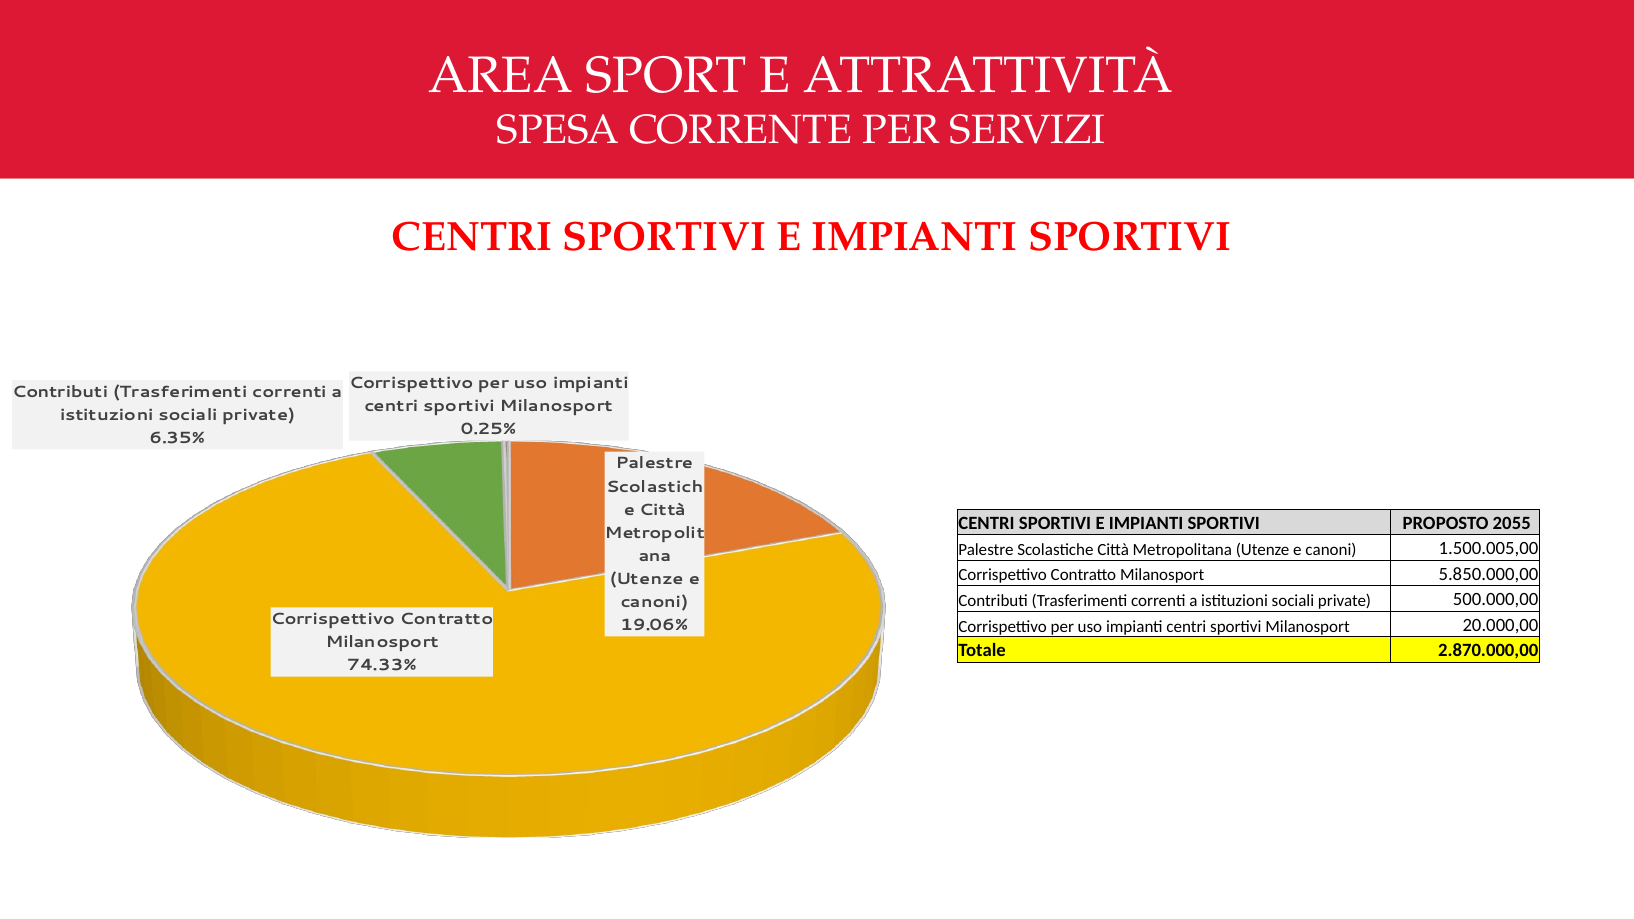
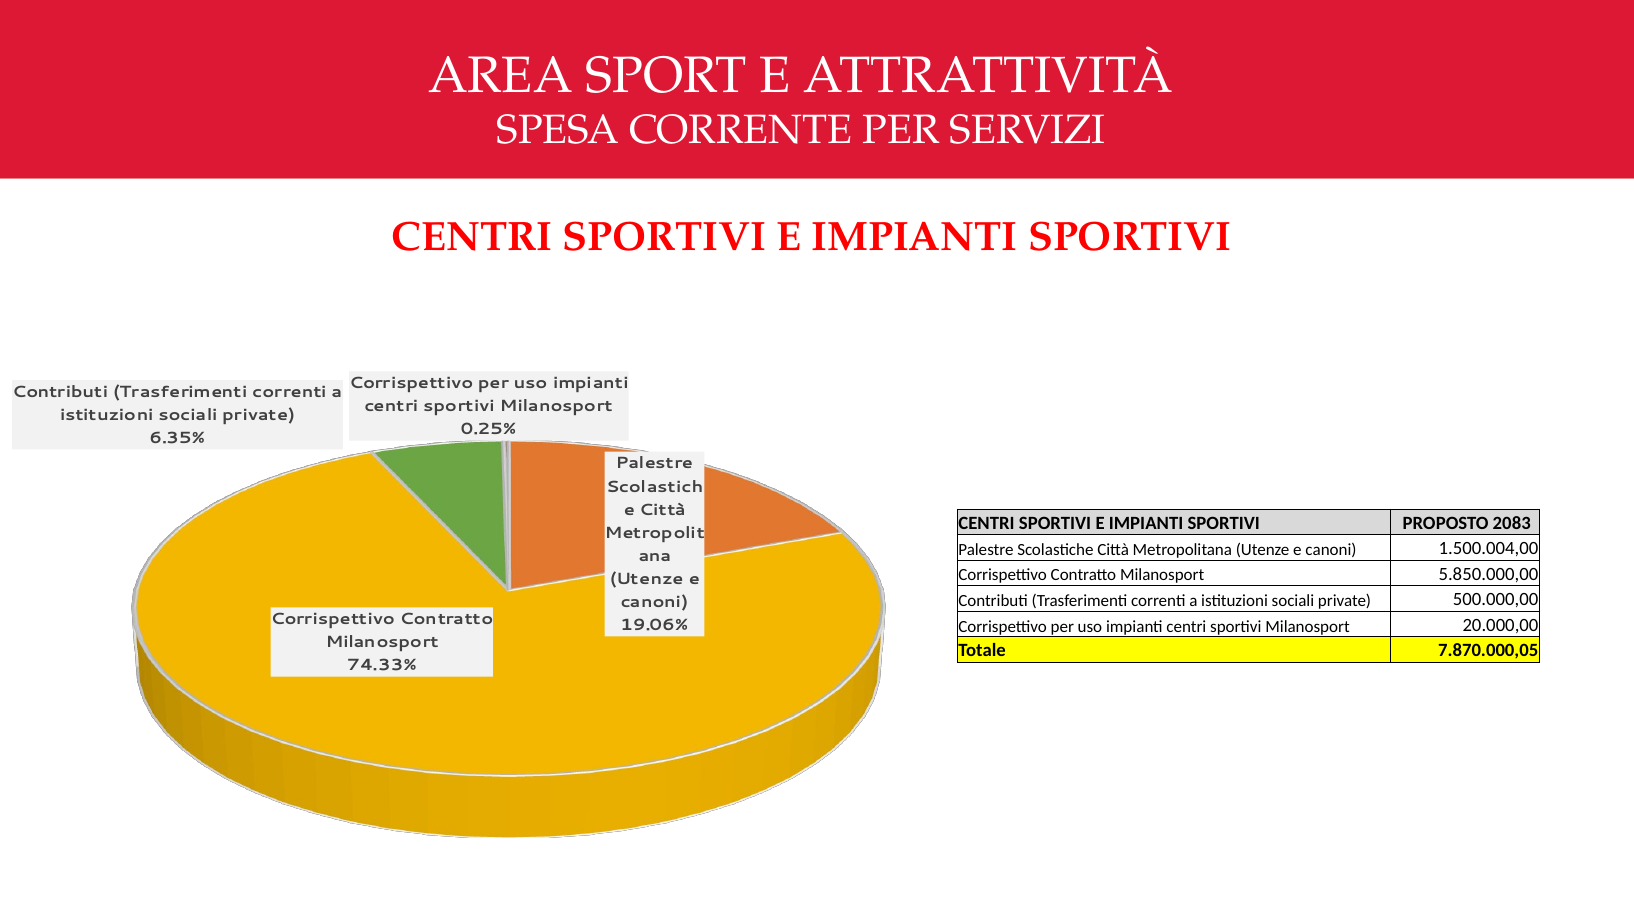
2055: 2055 -> 2083 (1512, 523)
1.500.005,00: 1.500.005,00 -> 1.500.004,00 (1488, 549)
2.870.000,00: 2.870.000,00 -> 7.870.000,05 (1488, 651)
